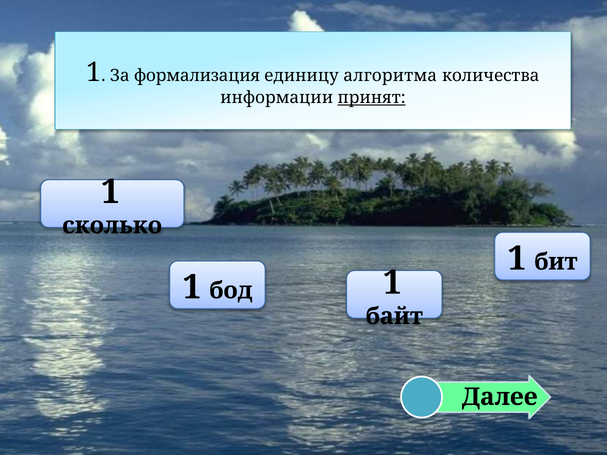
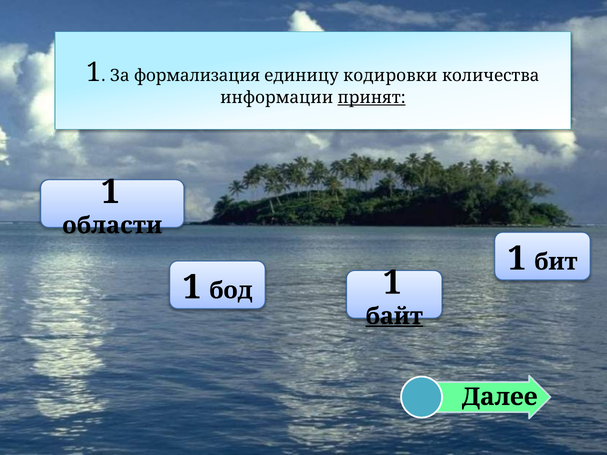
алгоритма: алгоритма -> кодировки (390, 76)
сколько: сколько -> области (112, 226)
байт underline: none -> present (394, 316)
